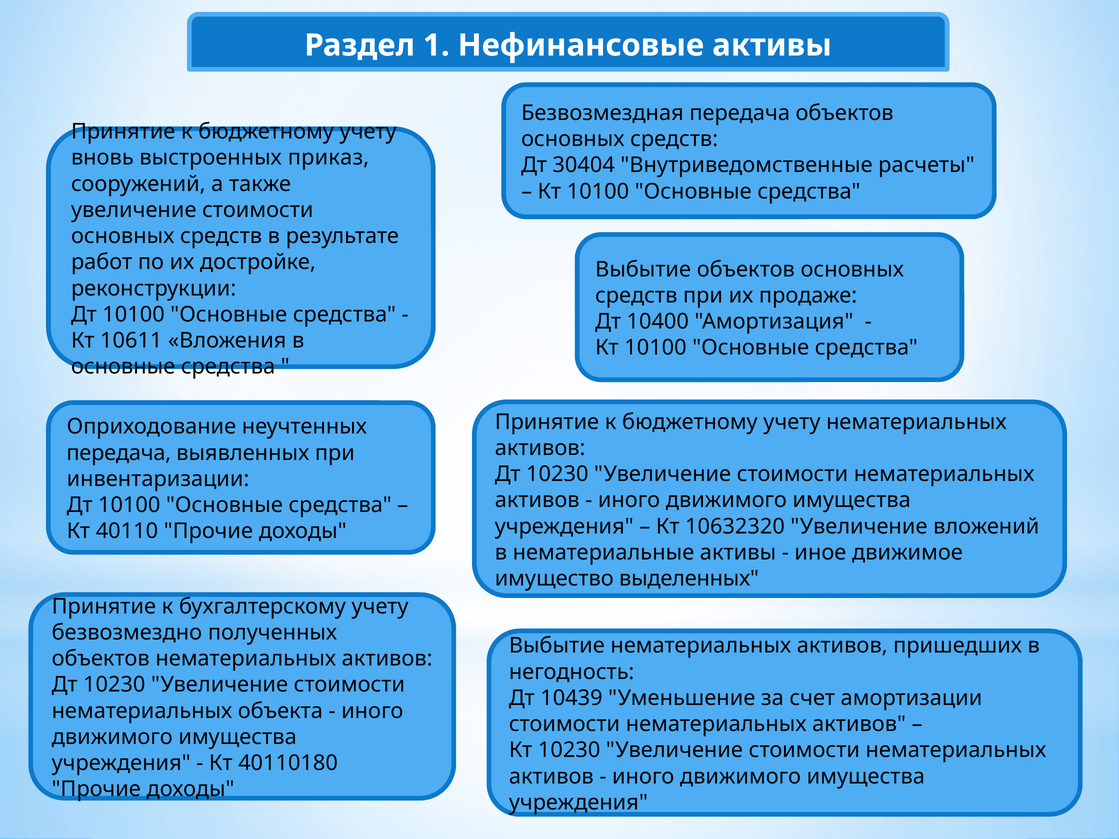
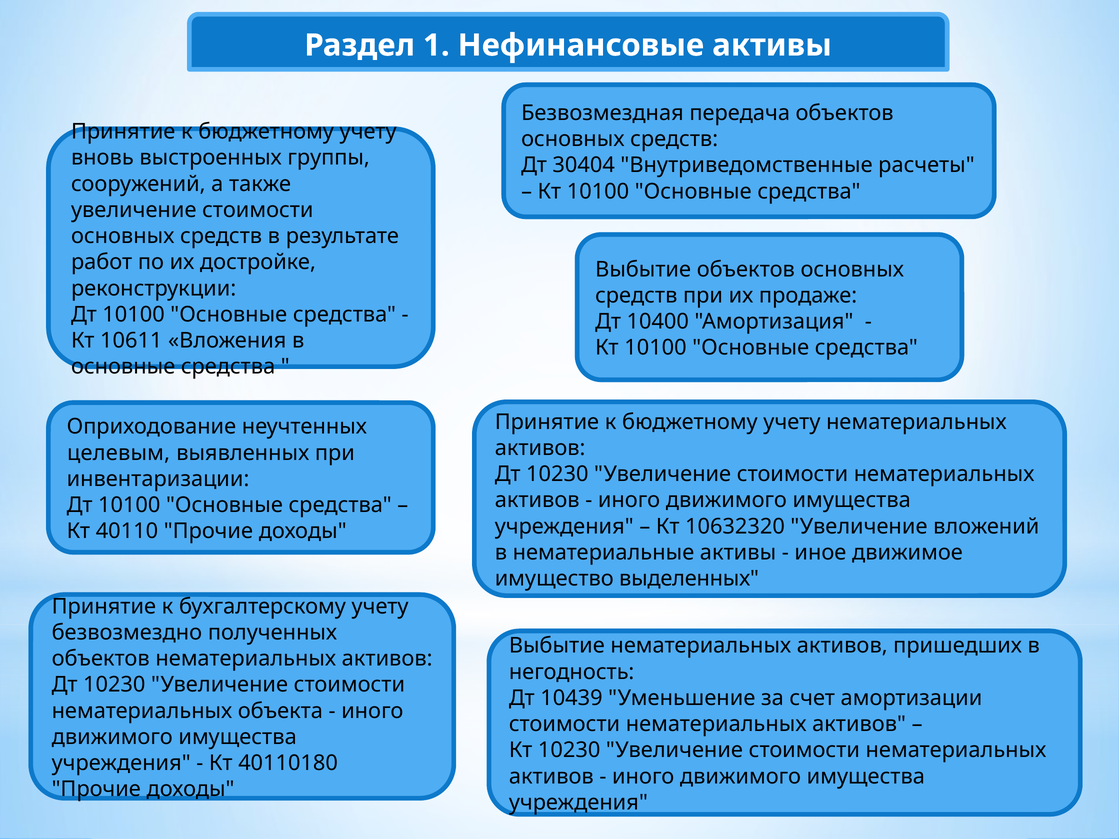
приказ: приказ -> группы (329, 158)
передача: передача -> целевым (119, 453)
